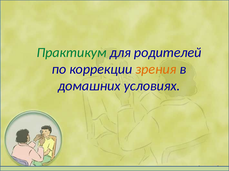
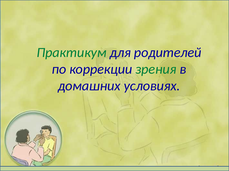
зрения colour: orange -> green (156, 69)
